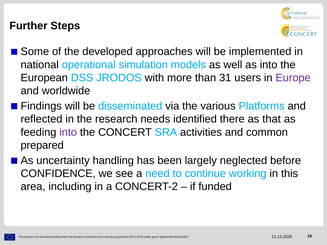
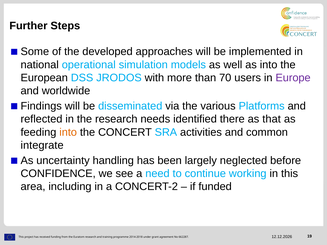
31: 31 -> 70 (225, 78)
into colour: purple -> orange (68, 132)
prepared: prepared -> integrate (42, 145)
